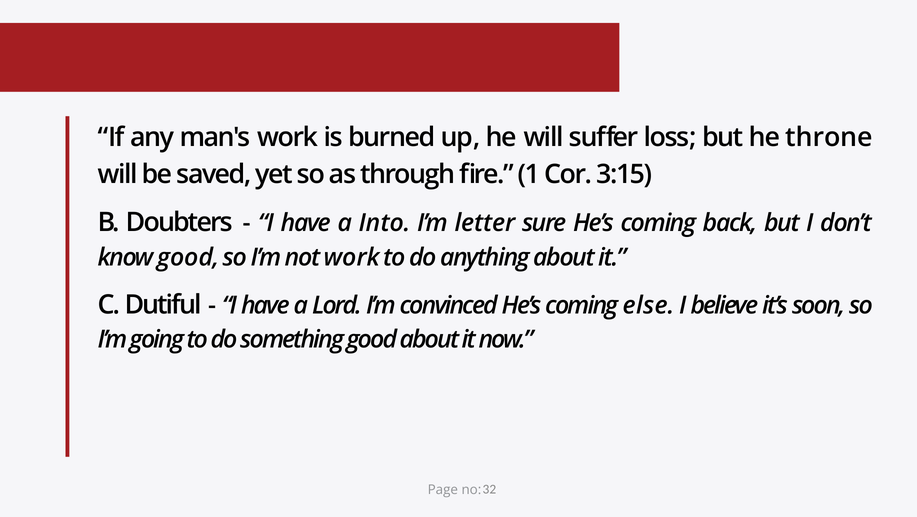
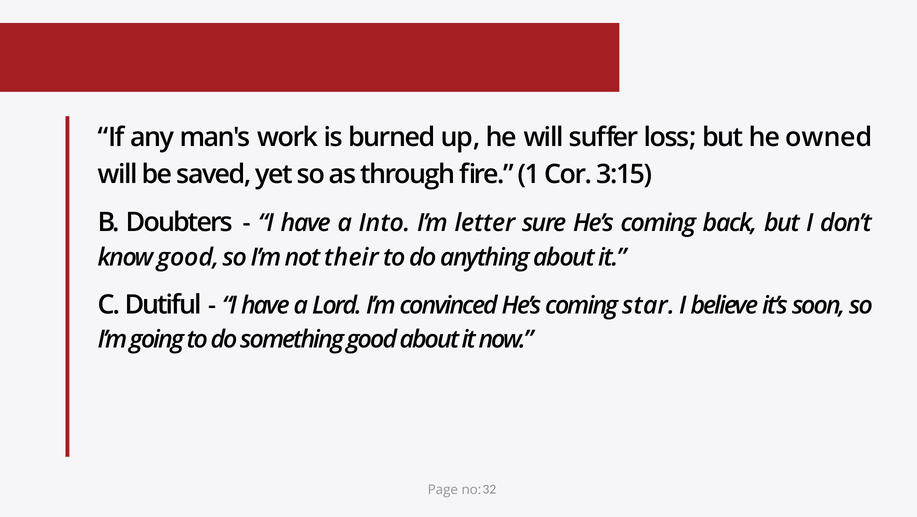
throne: throne -> owned (829, 138)
not work: work -> their (352, 258)
else: else -> star (649, 305)
